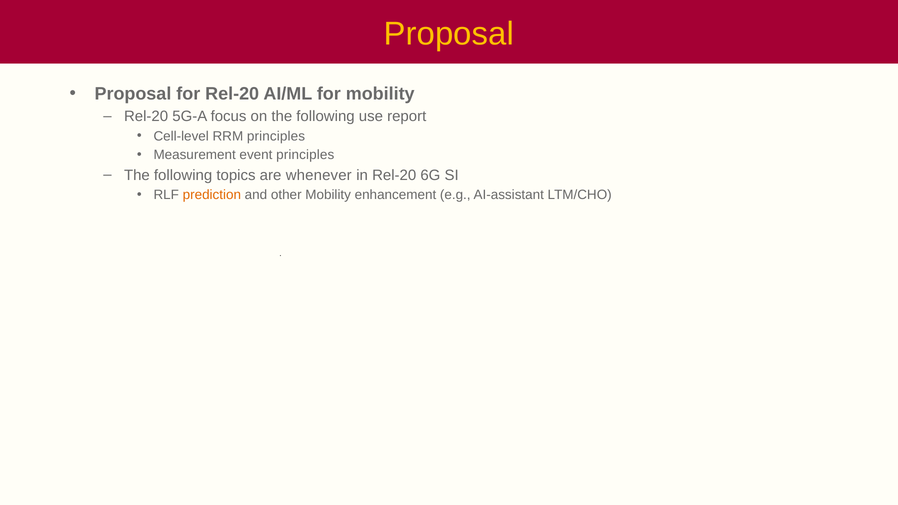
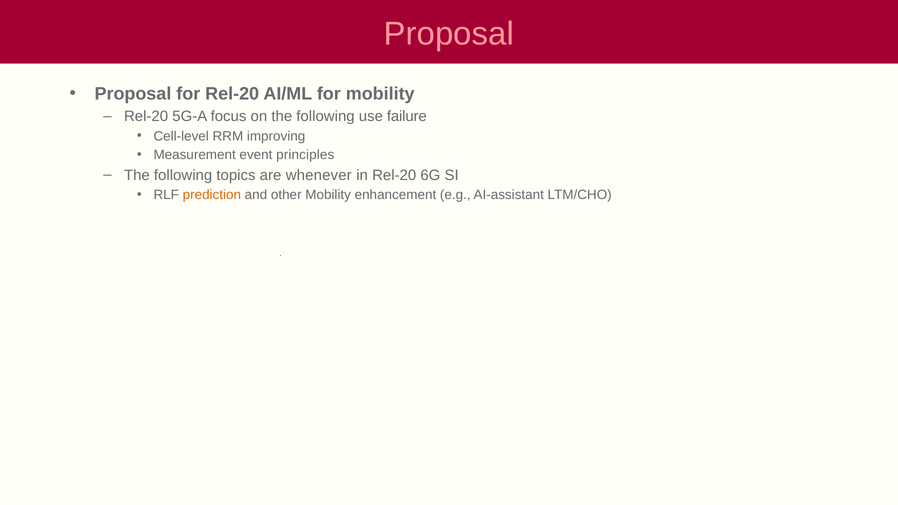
Proposal colour: yellow -> pink (449, 34)
report: report -> failure (407, 117)
RRM principles: principles -> improving (276, 136)
